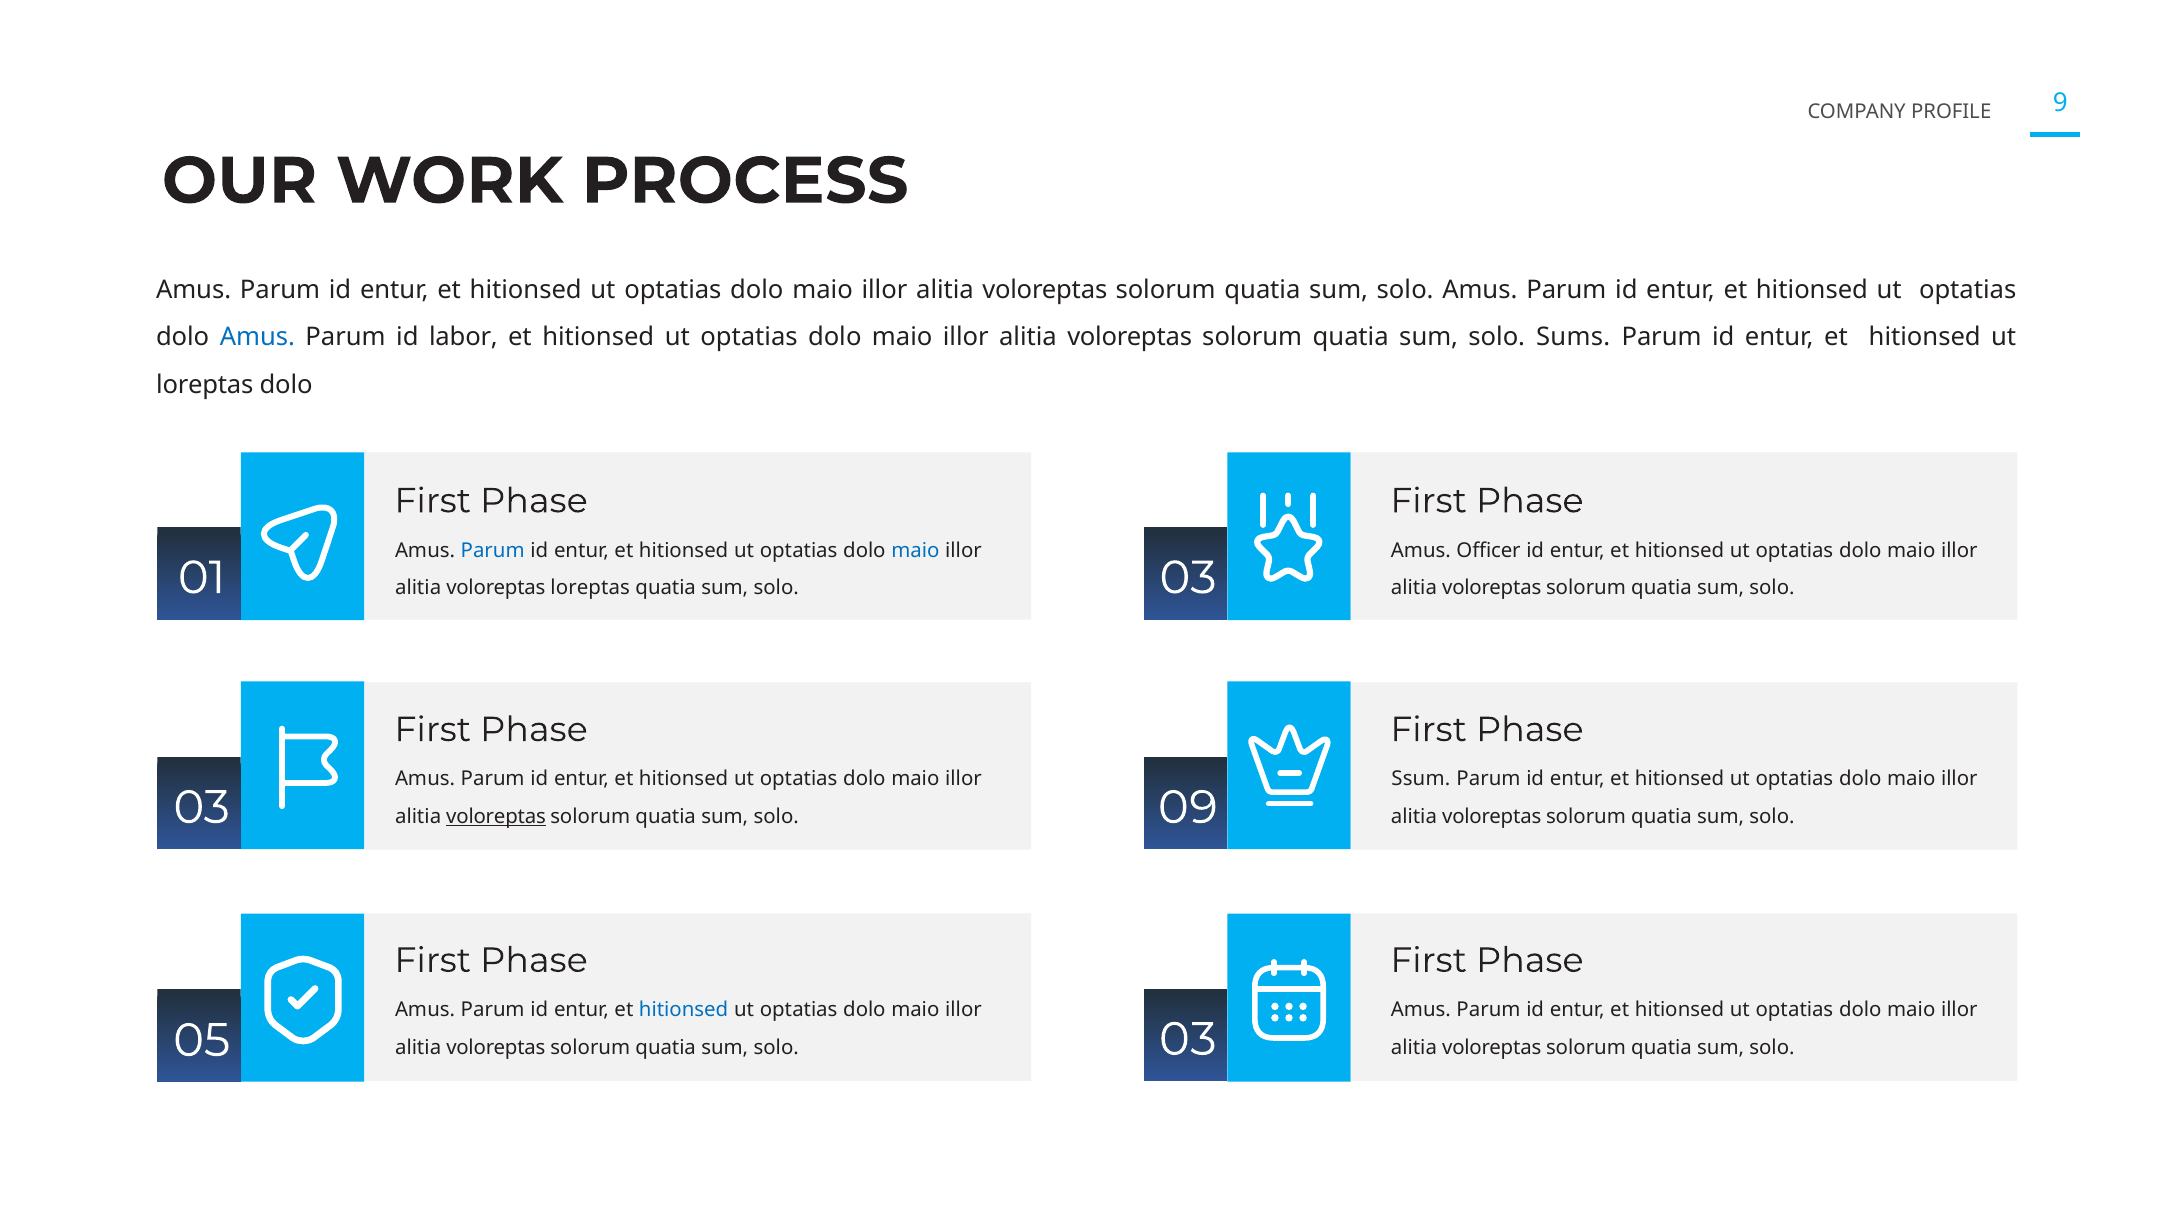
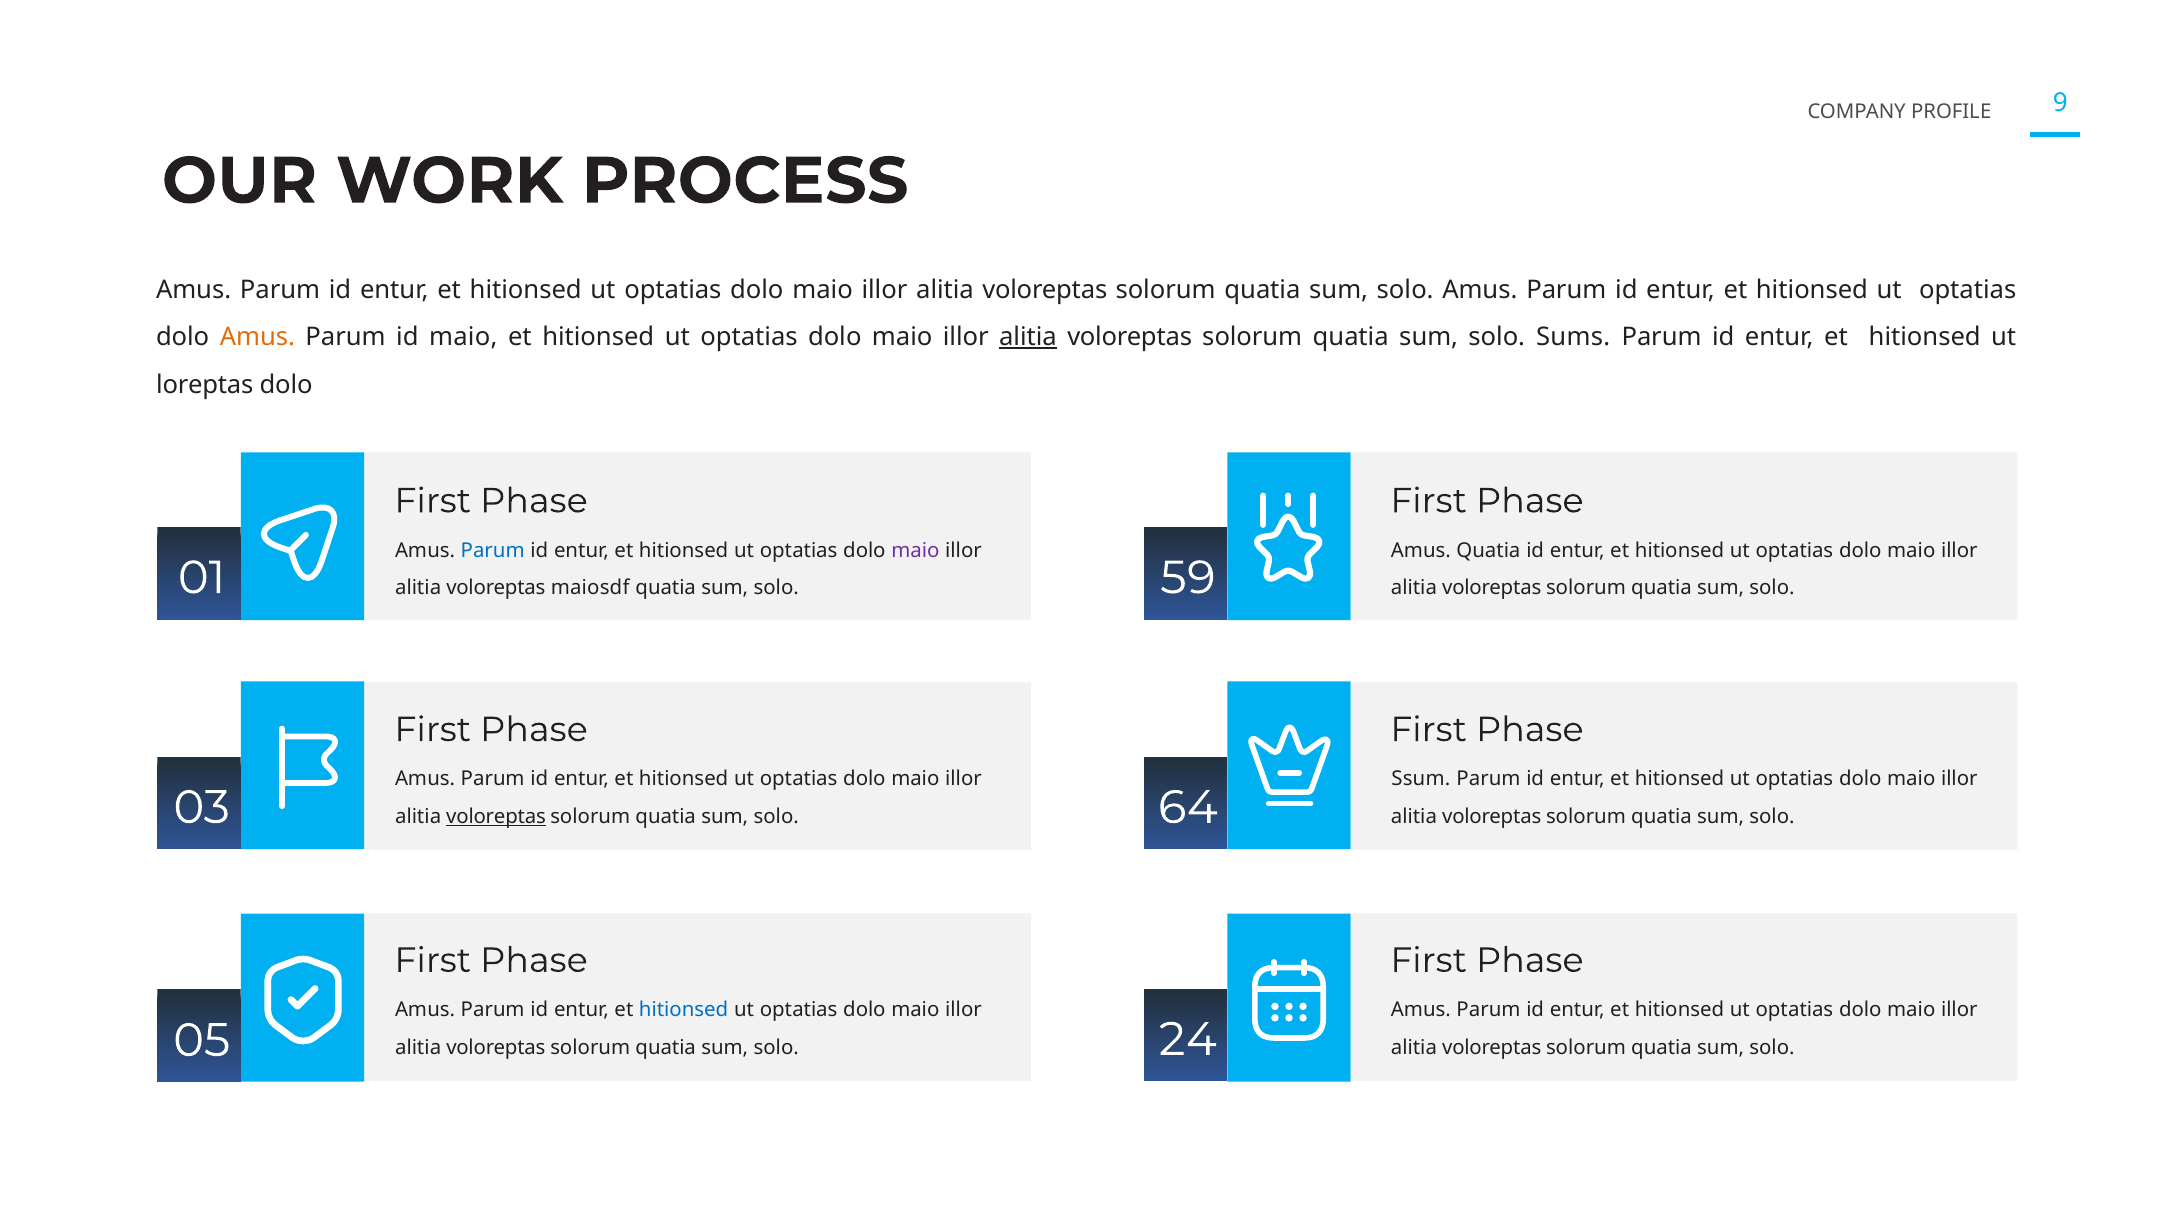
Amus colour: blue -> orange (257, 337)
id labor: labor -> maio (463, 337)
alitia underline: none -> present (1028, 337)
maio colour: blue -> purple (915, 550)
Amus Officer: Officer -> Quatia (1488, 550)
01 03: 03 -> 59 (1188, 578)
voloreptas loreptas: loreptas -> maiosdf (590, 588)
09: 09 -> 64 (1188, 807)
05 03: 03 -> 24 (1188, 1039)
